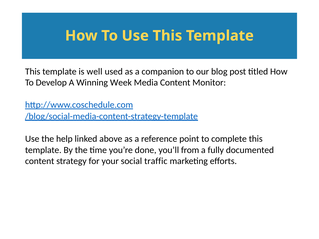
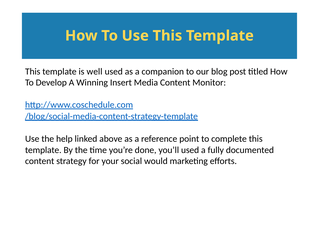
Week: Week -> Insert (121, 83)
you’ll from: from -> used (190, 150)
traffic: traffic -> would (156, 161)
